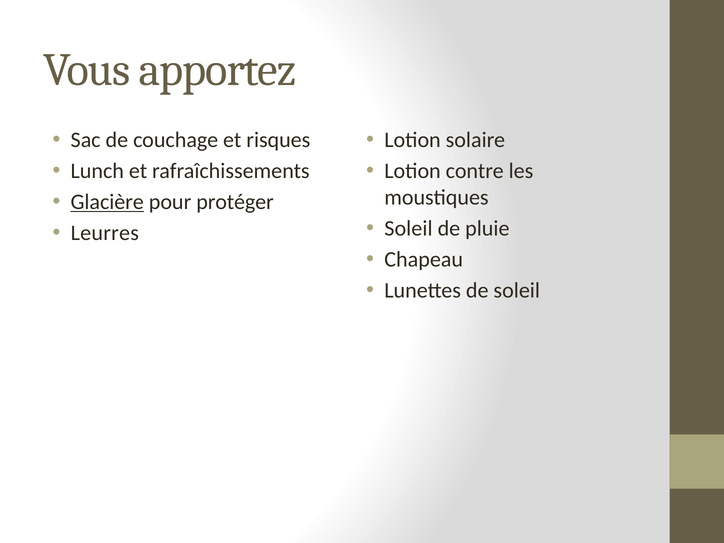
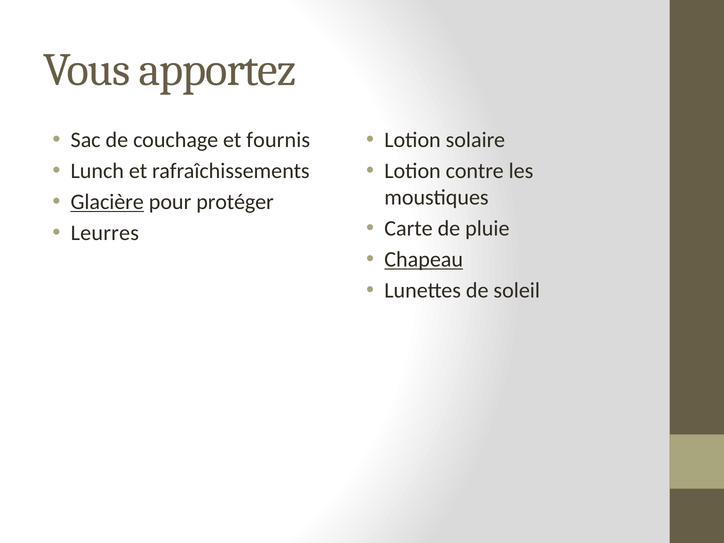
risques: risques -> fournis (278, 140)
Soleil: Soleil -> Carte (408, 229)
Chapeau underline: none -> present (424, 259)
